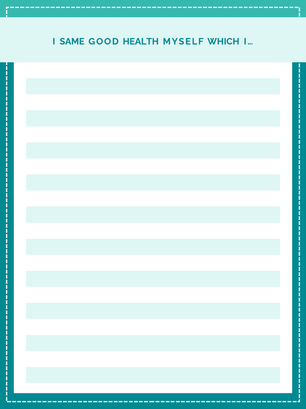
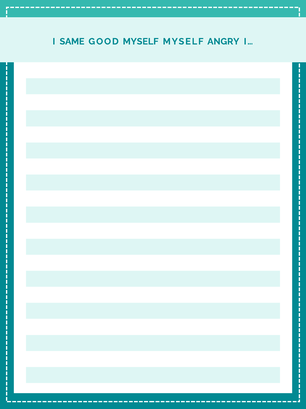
GOOD HEALTH: HEALTH -> MYSELF (141, 41)
WHICH: WHICH -> ANGRY (223, 41)
